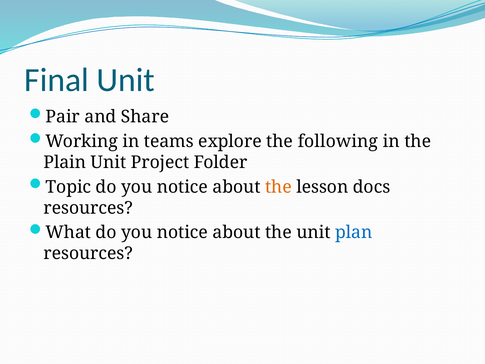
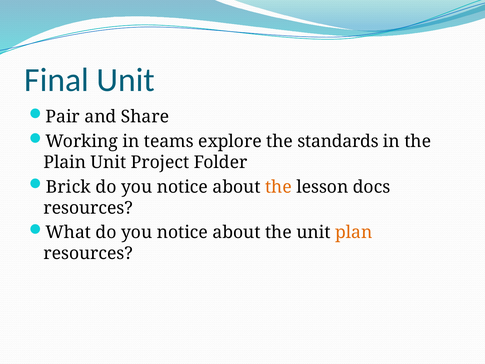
following: following -> standards (338, 141)
Topic: Topic -> Brick (68, 187)
plan colour: blue -> orange (354, 232)
